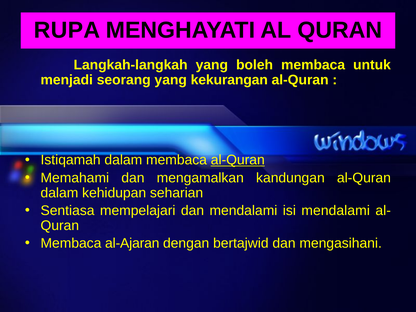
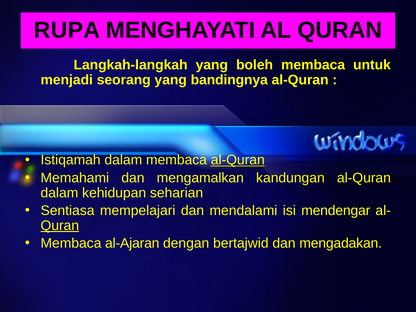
kekurangan: kekurangan -> bandingnya (229, 80)
isi mendalami: mendalami -> mendengar (336, 211)
Quran underline: none -> present (60, 225)
mengasihani: mengasihani -> mengadakan (341, 243)
